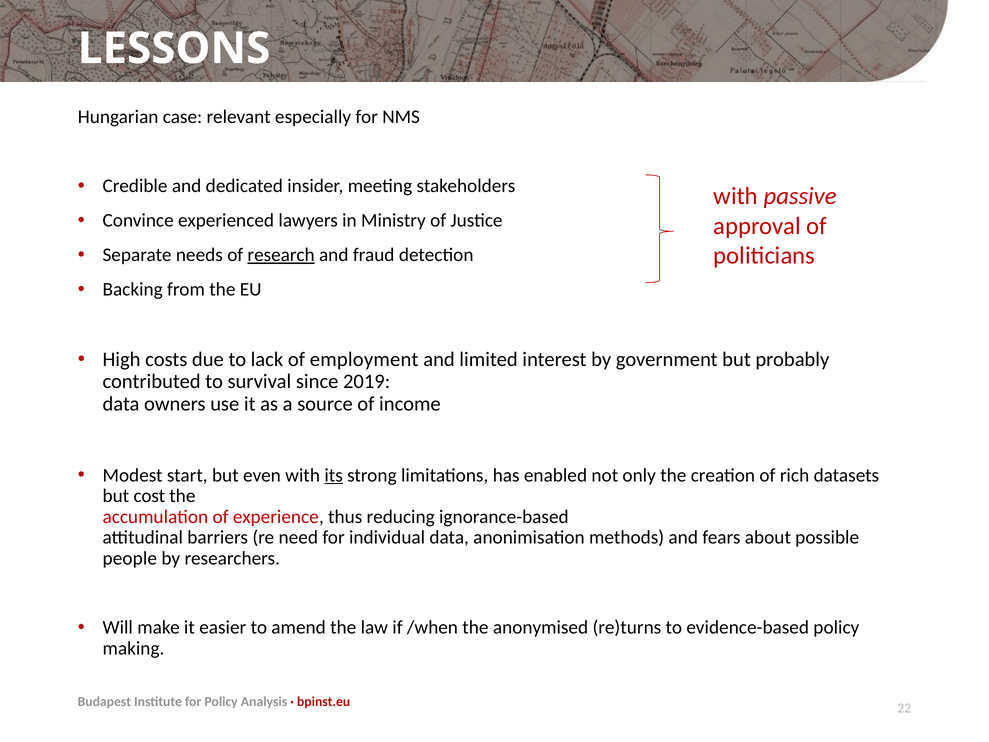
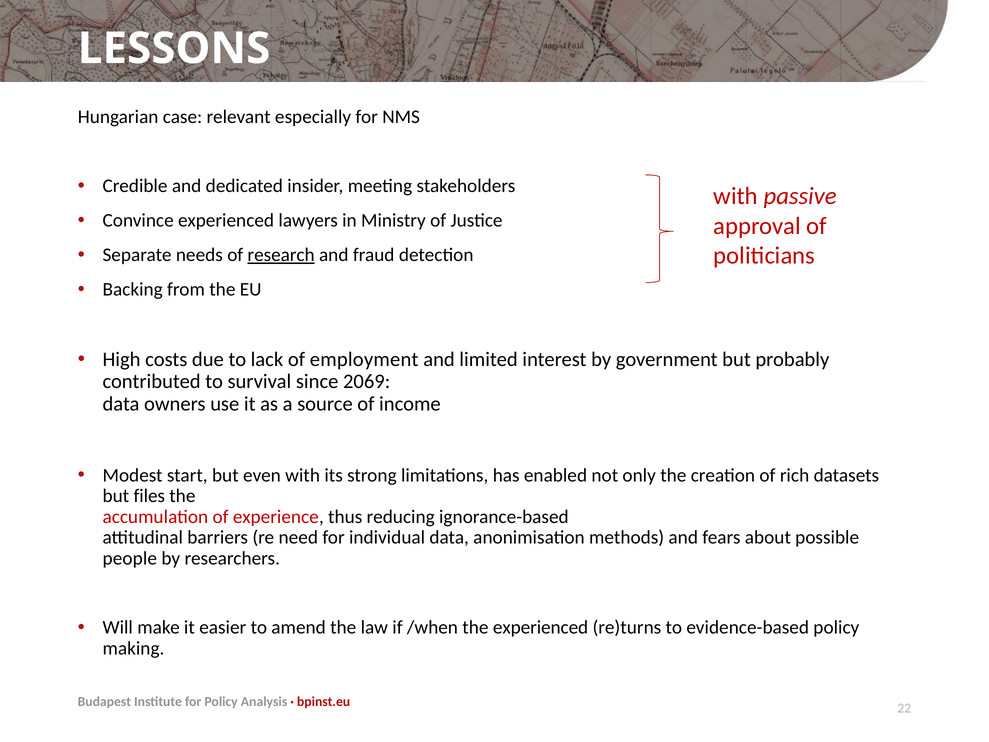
2019: 2019 -> 2069 (367, 381)
its underline: present -> none (334, 475)
cost: cost -> files (149, 496)
the anonymised: anonymised -> experienced (541, 627)
